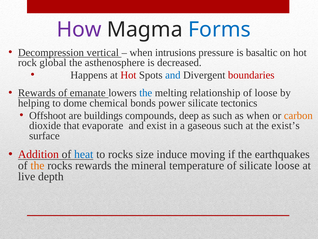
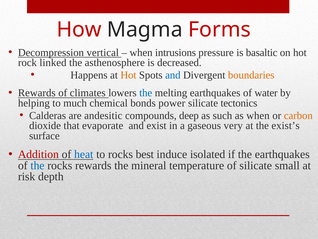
How colour: purple -> red (79, 30)
Forms colour: blue -> red (219, 30)
global: global -> linked (53, 63)
Hot colour: red -> orange (128, 75)
boundaries colour: red -> orange (251, 75)
emanate: emanate -> climates (88, 93)
melting relationship: relationship -> earthquakes (215, 93)
of loose: loose -> water (266, 93)
dome: dome -> much (75, 103)
Offshoot: Offshoot -> Calderas (48, 115)
buildings: buildings -> andesitic (103, 115)
gaseous such: such -> very (233, 125)
size: size -> best (145, 154)
moving: moving -> isolated (208, 154)
the colour: orange -> blue (37, 165)
silicate loose: loose -> small (287, 165)
live: live -> risk (27, 176)
